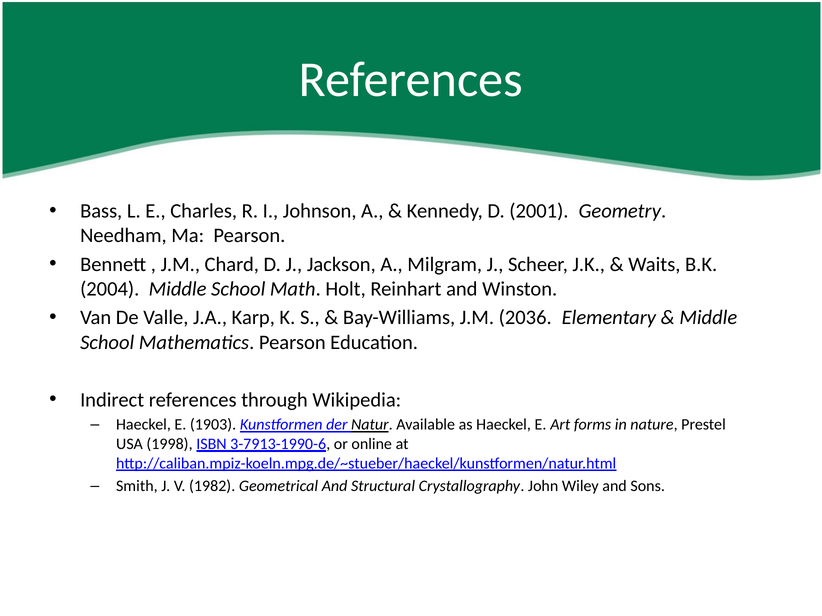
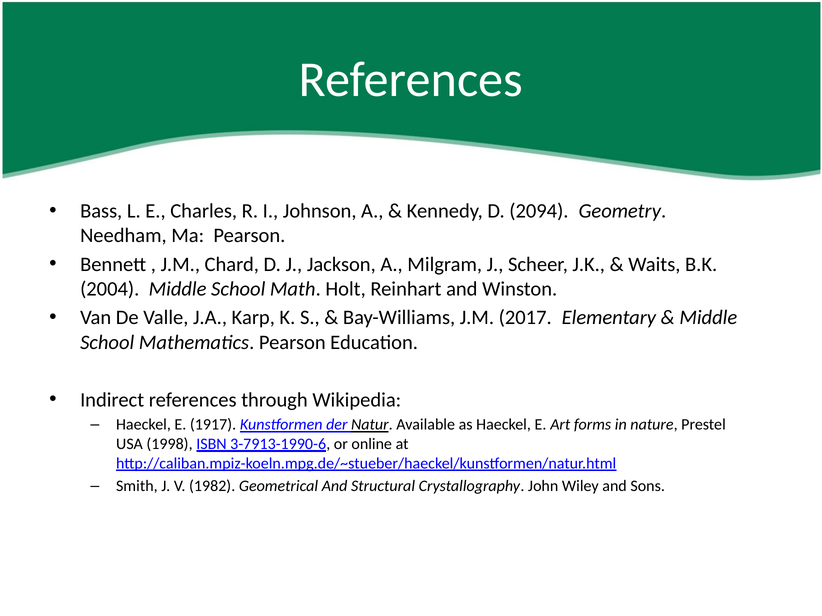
2001: 2001 -> 2094 (539, 211)
2036: 2036 -> 2017 (525, 318)
1903: 1903 -> 1917 (213, 425)
